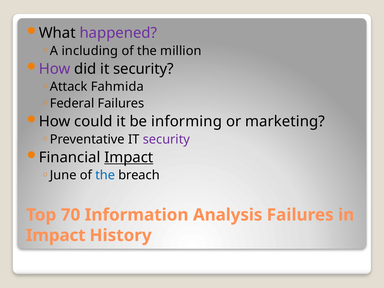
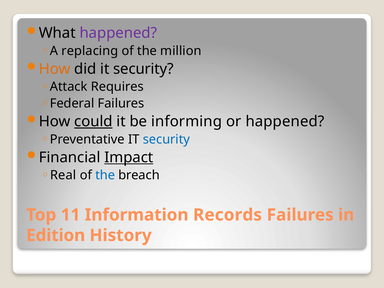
including: including -> replacing (90, 51)
How colour: purple -> orange (55, 69)
Fahmida: Fahmida -> Requires (117, 87)
could underline: none -> present (93, 122)
or marketing: marketing -> happened (285, 122)
security colour: purple -> blue (166, 139)
June: June -> Real (63, 175)
70: 70 -> 11 (70, 215)
Analysis: Analysis -> Records (228, 215)
Impact: Impact -> Edition (56, 235)
